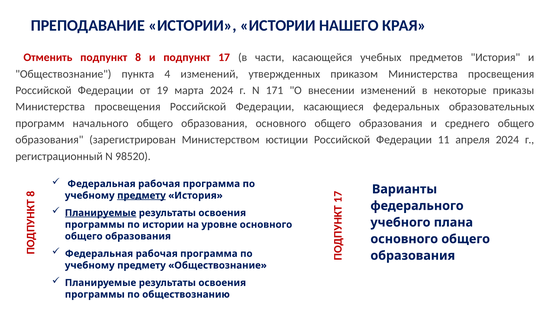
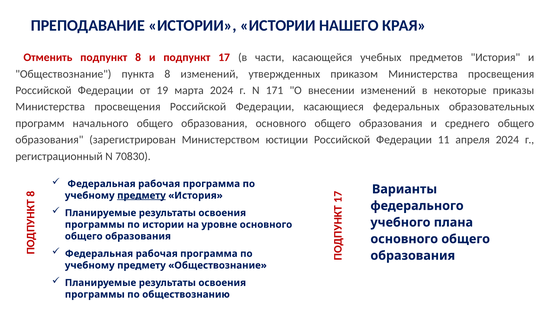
пункта 4: 4 -> 8 (167, 74)
98520: 98520 -> 70830 (133, 157)
Планируемые underline: present -> none (101, 213)
